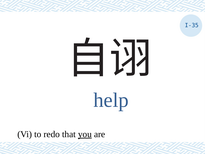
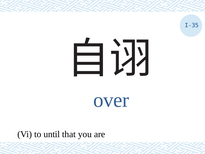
help: help -> over (111, 100)
redo: redo -> until (52, 134)
you underline: present -> none (85, 134)
